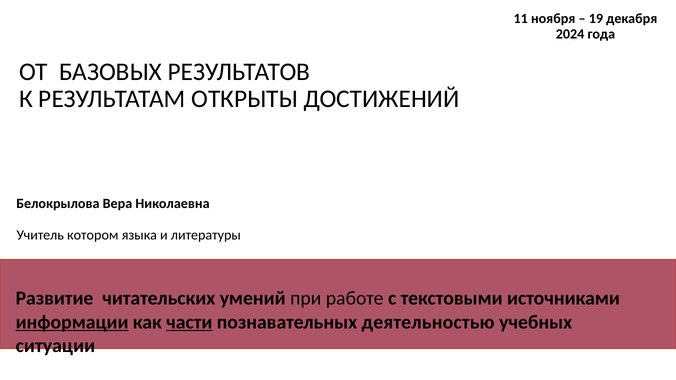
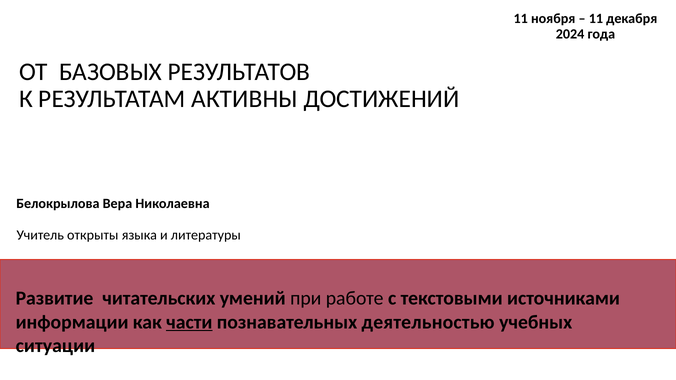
19: 19 -> 11 (596, 19)
ОТКРЫТЫ: ОТКРЫТЫ -> АКТИВНЫ (245, 99)
котором: котором -> открыты (93, 235)
информации underline: present -> none (72, 322)
